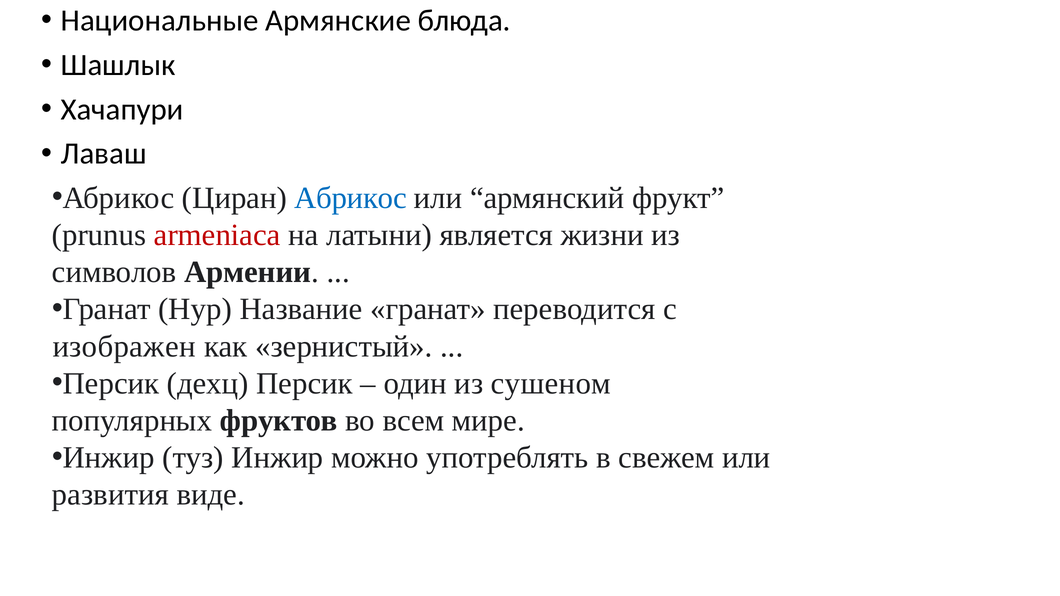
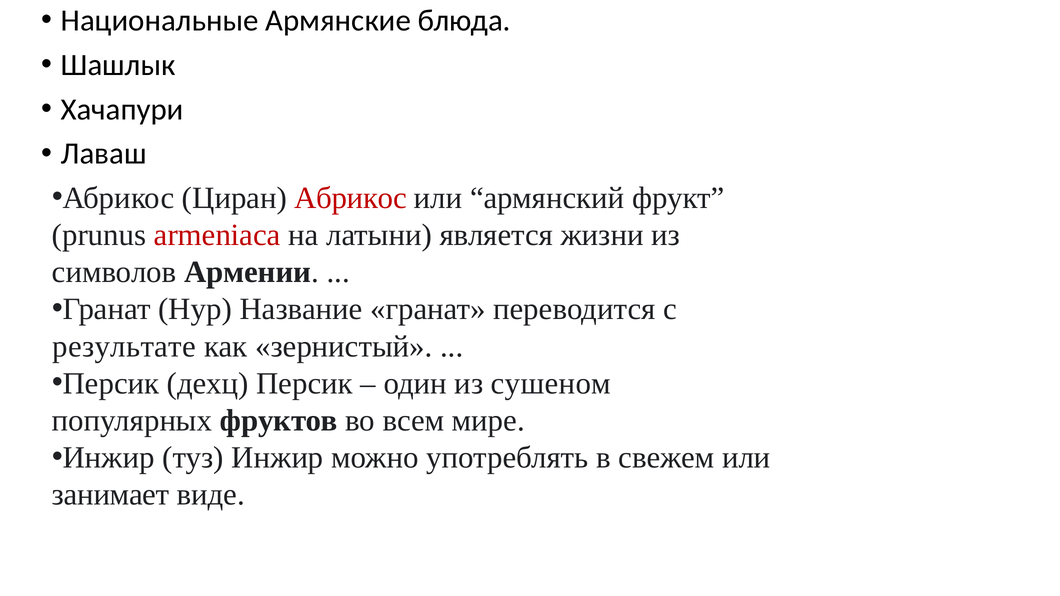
Абрикос colour: blue -> red (351, 198)
изображен: изображен -> результате (124, 346)
развития: развития -> занимает (111, 495)
